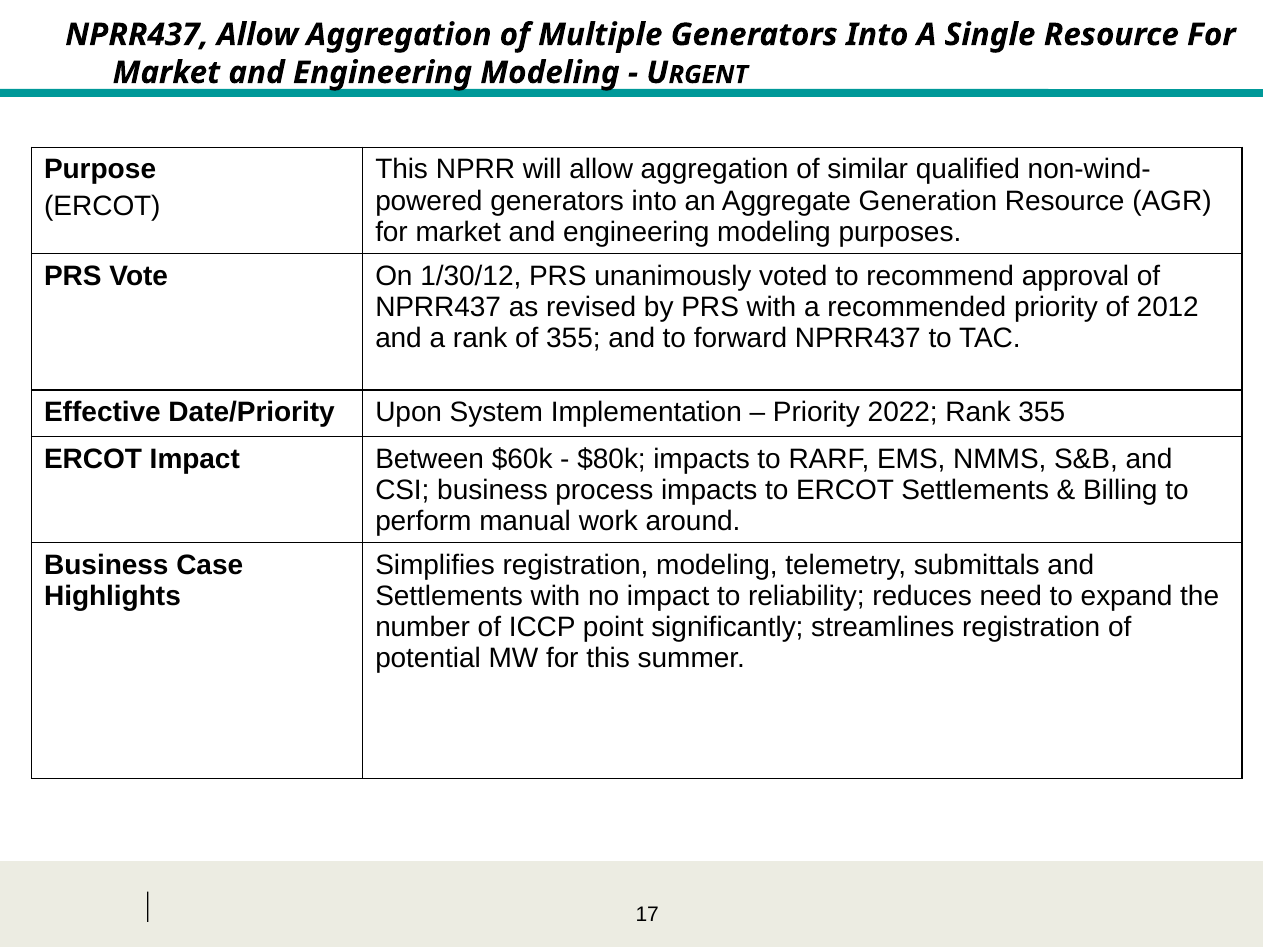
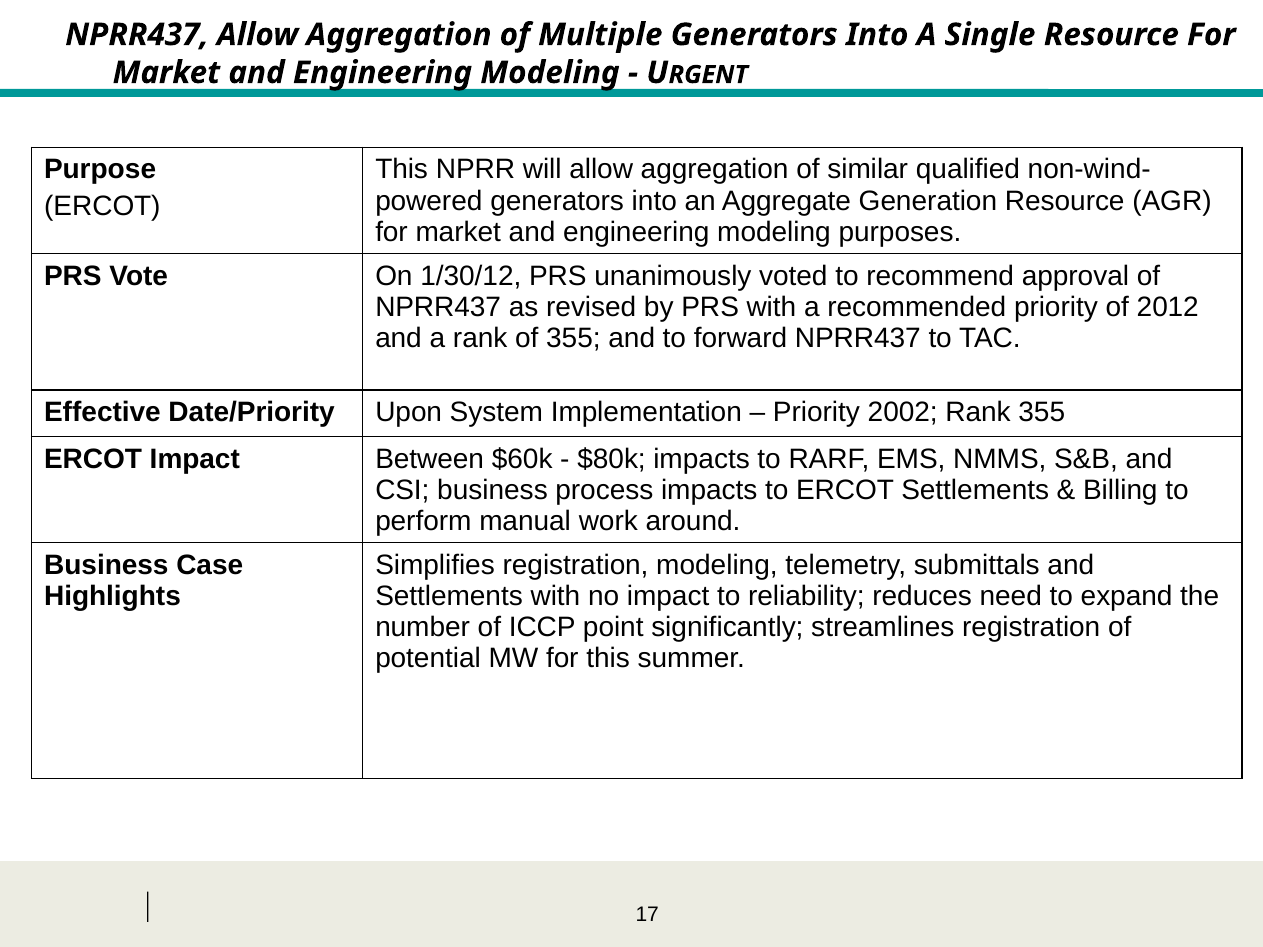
2022: 2022 -> 2002 (903, 413)
